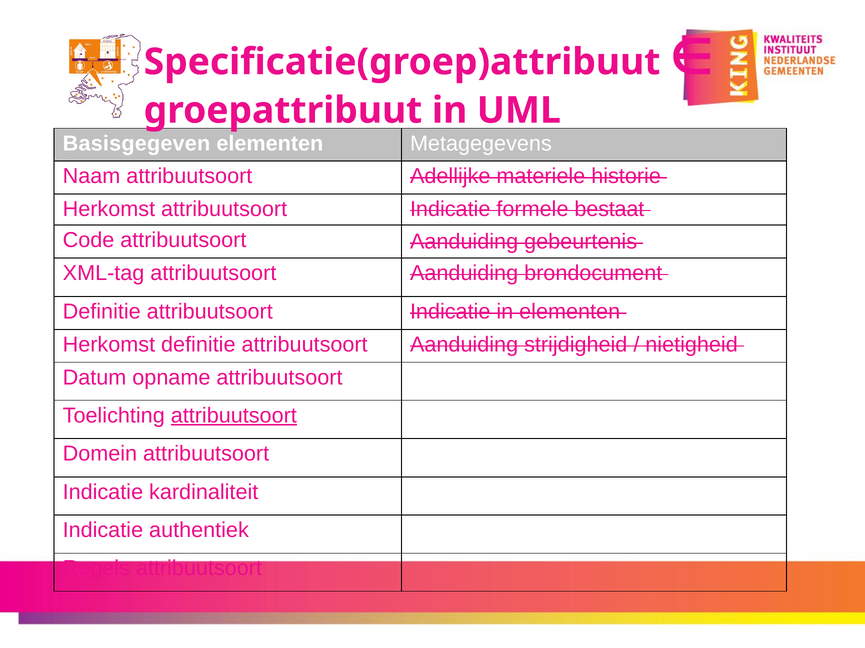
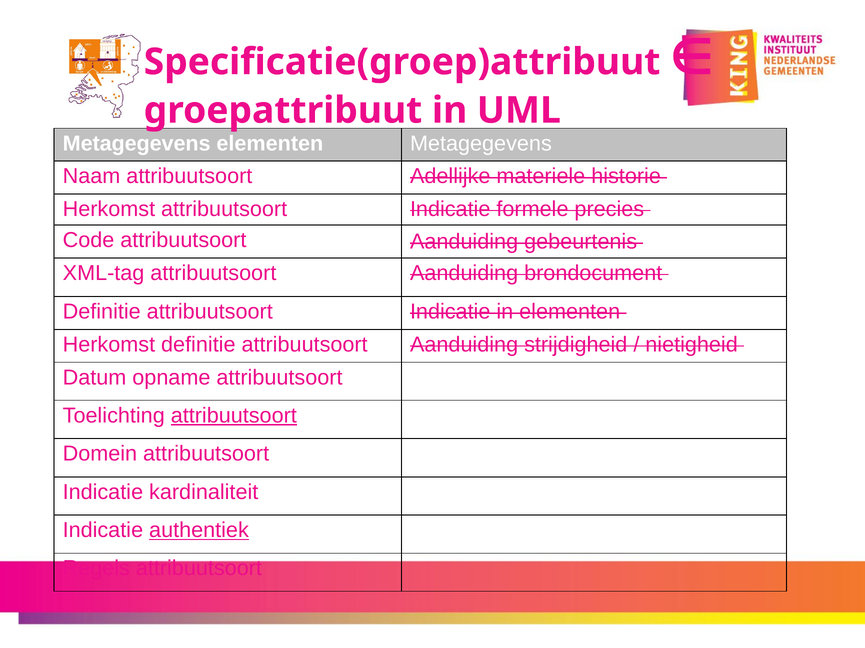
Basisgegeven: Basisgegeven -> Metagegevens (137, 144)
bestaat: bestaat -> precies (609, 209)
authentiek underline: none -> present (199, 531)
